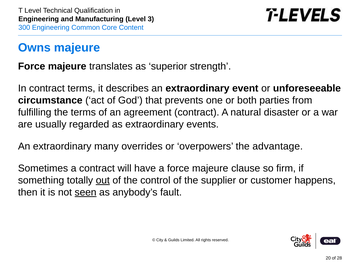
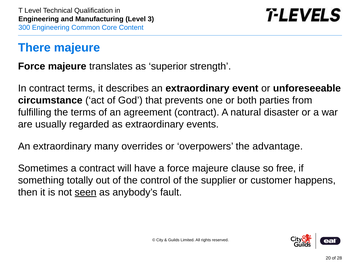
Owns: Owns -> There (34, 48)
firm: firm -> free (286, 168)
out underline: present -> none (103, 180)
